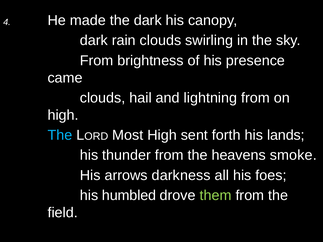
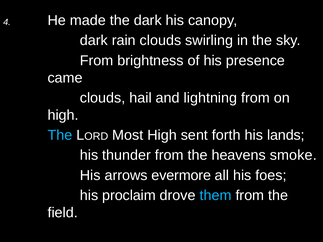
darkness: darkness -> evermore (181, 176)
humbled: humbled -> proclaim (129, 196)
them colour: light green -> light blue (216, 196)
